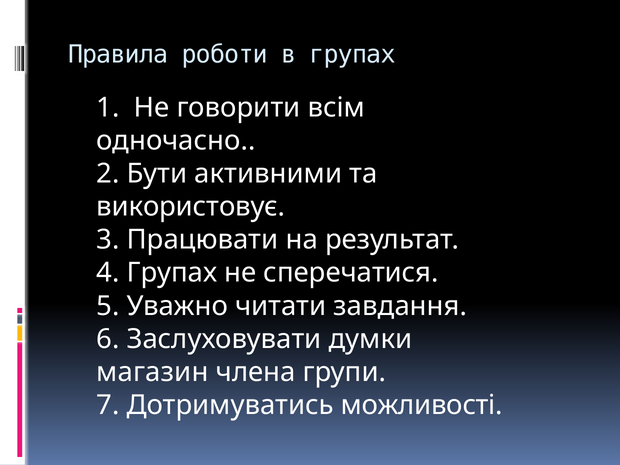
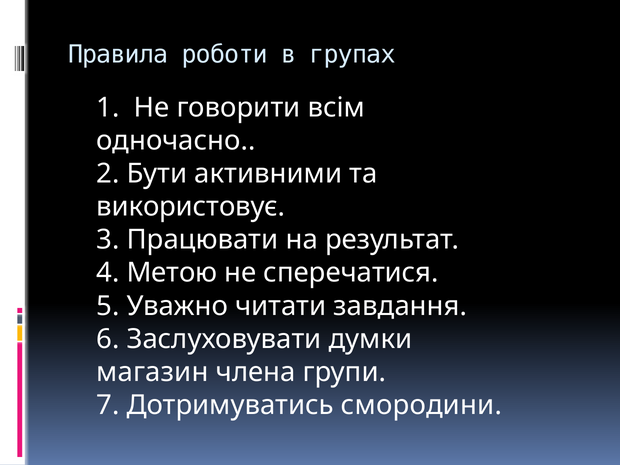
4 Групах: Групах -> Метою (172, 273)
можливості: можливості -> смородини (421, 405)
